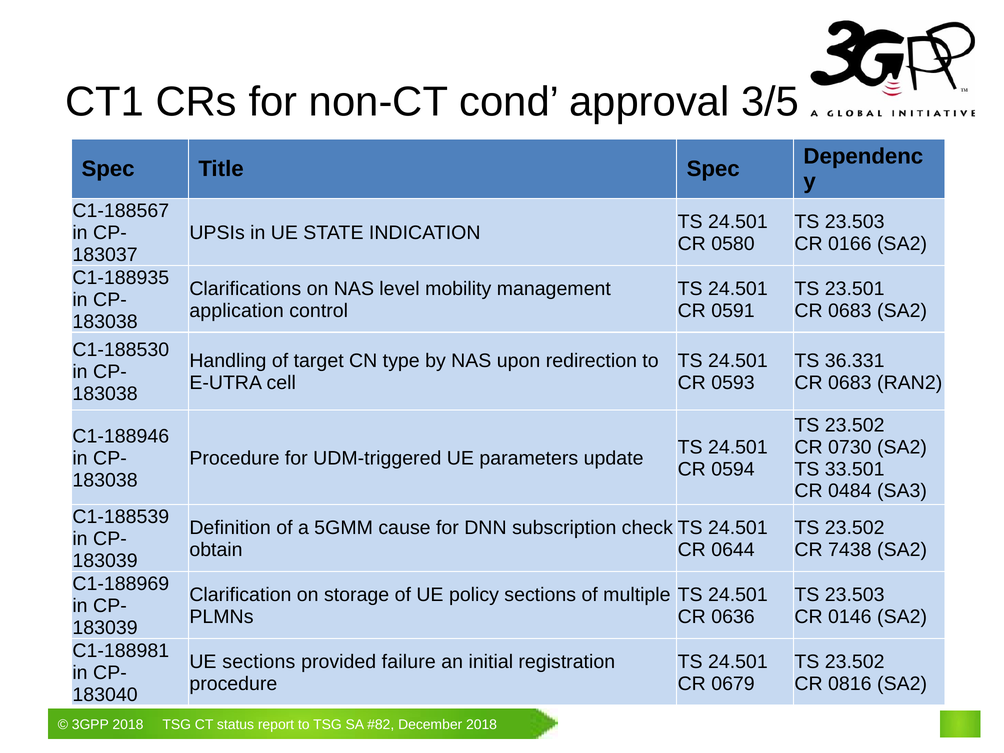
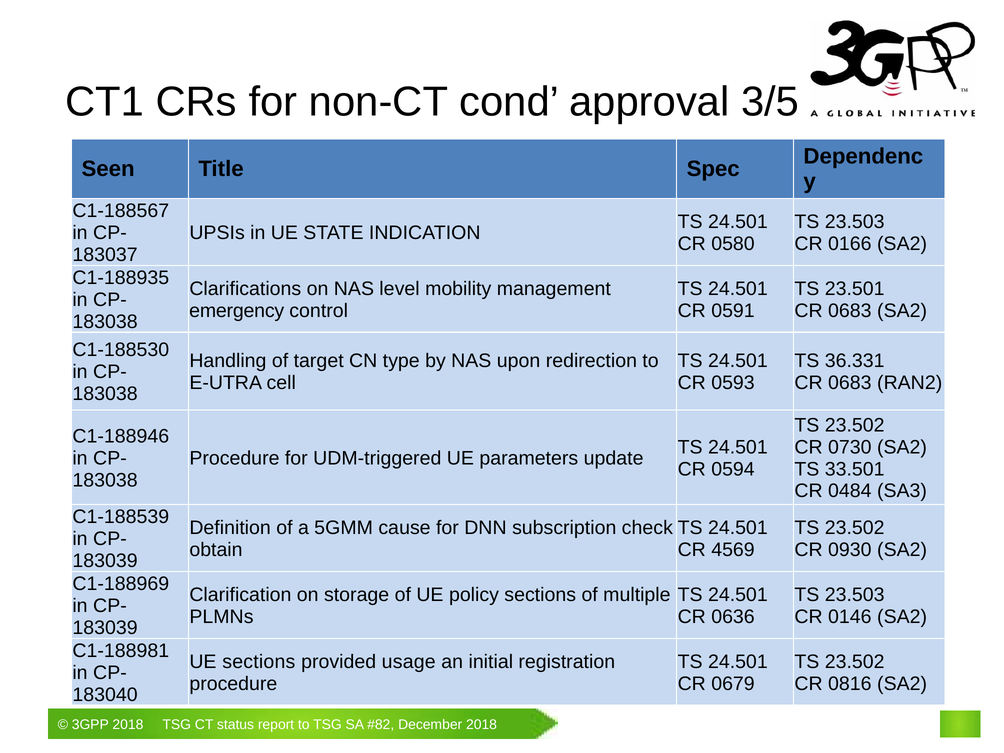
Spec: Spec -> Seen (108, 169)
application: application -> emergency (237, 311)
0644: 0644 -> 4569 (733, 550)
7438: 7438 -> 0930 (850, 550)
failure: failure -> usage (409, 662)
